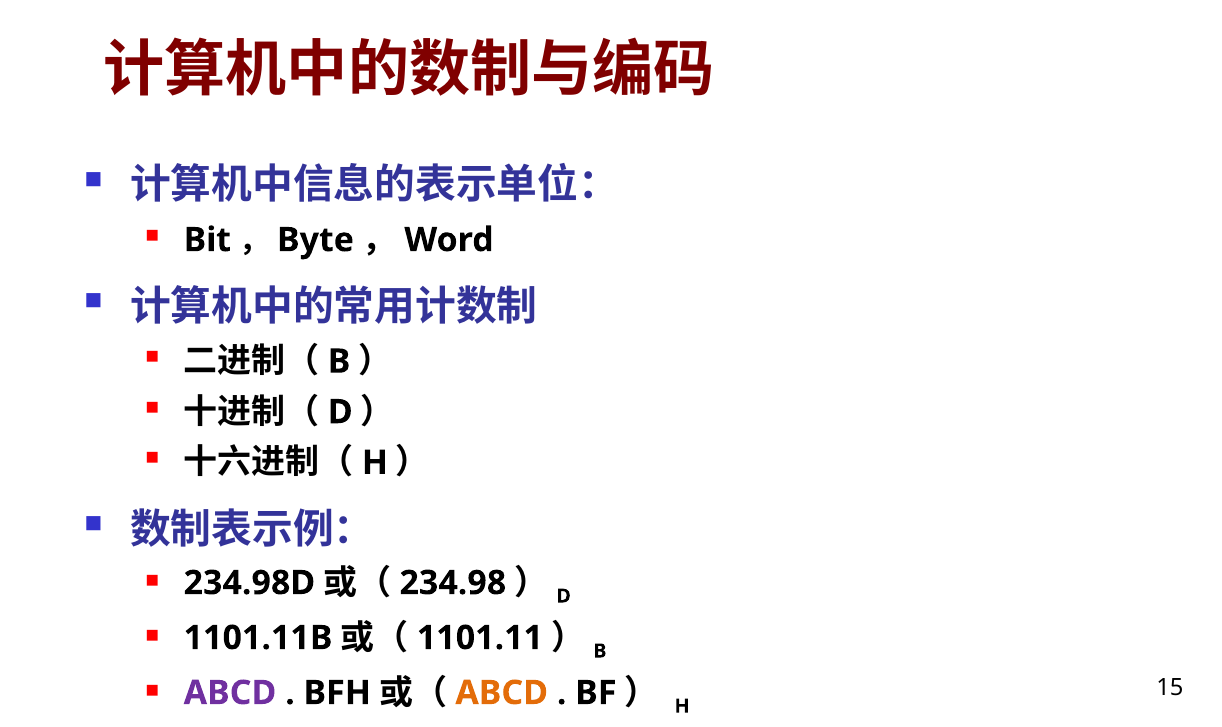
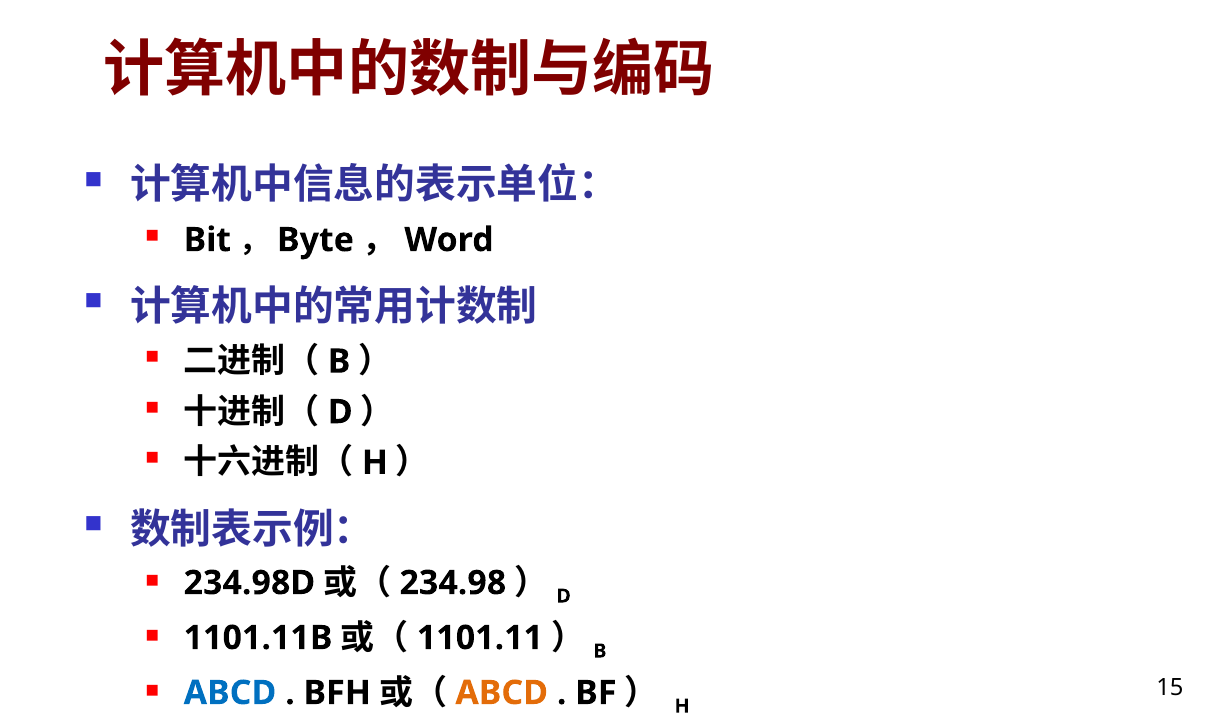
ABCD colour: purple -> blue (230, 693)
